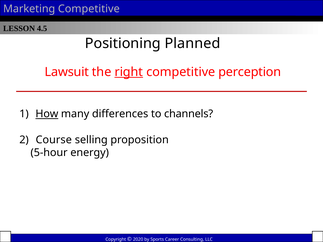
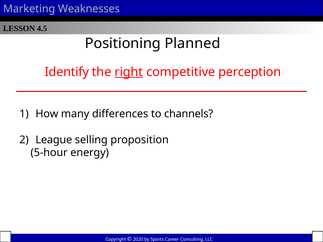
Marketing Competitive: Competitive -> Weaknesses (89, 9)
Lawsuit: Lawsuit -> Identify (67, 72)
How underline: present -> none (47, 114)
Course: Course -> League (54, 140)
